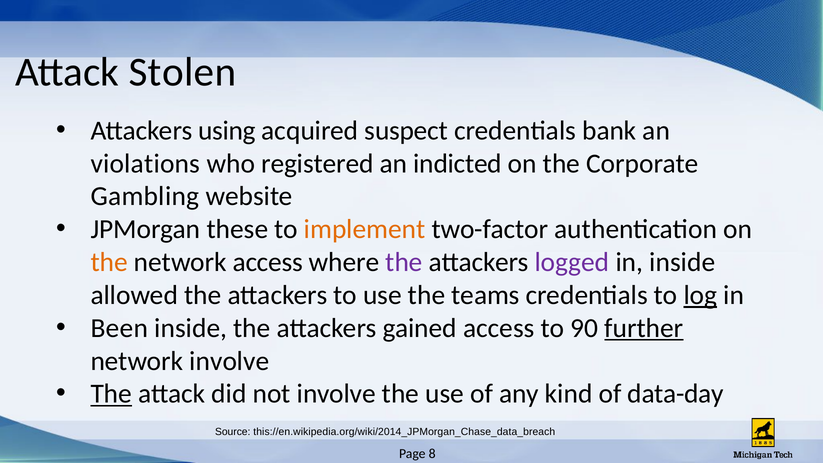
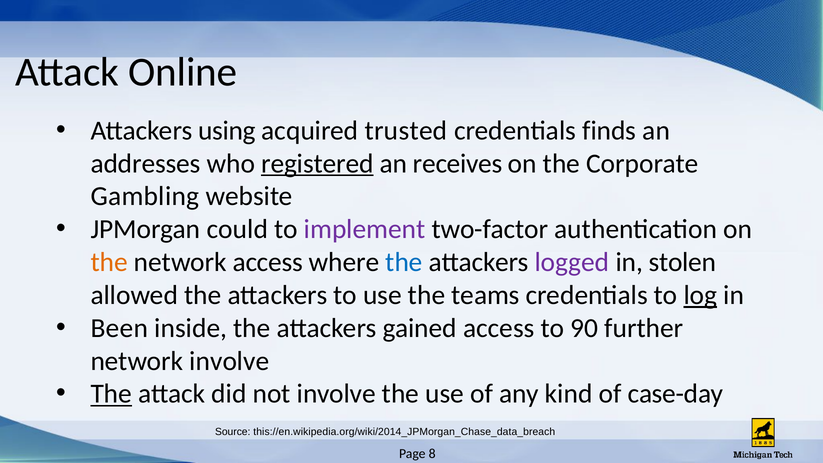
Stolen: Stolen -> Online (183, 72)
suspect: suspect -> trusted (406, 131)
bank: bank -> finds (609, 131)
violations: violations -> addresses (146, 163)
registered underline: none -> present (317, 163)
indicted: indicted -> receives (458, 163)
these: these -> could (237, 229)
implement colour: orange -> purple (365, 229)
the colour: purple -> blue (404, 262)
in inside: inside -> stolen (682, 262)
further underline: present -> none (644, 328)
data-day: data-day -> case-day (676, 394)
